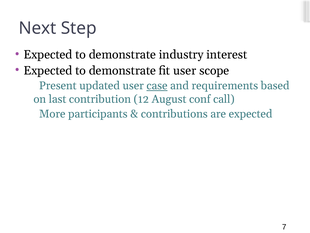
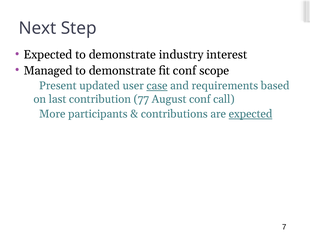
Expected: Expected -> Managed (48, 70)
fit user: user -> conf (185, 70)
12: 12 -> 77 (141, 99)
expected underline: none -> present (251, 114)
